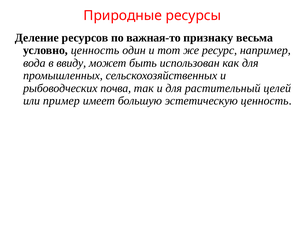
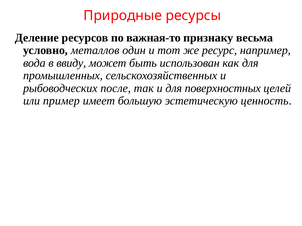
условно ценность: ценность -> металлов (95, 50)
почва: почва -> после (116, 88)
растительный: растительный -> поверхностных (223, 88)
